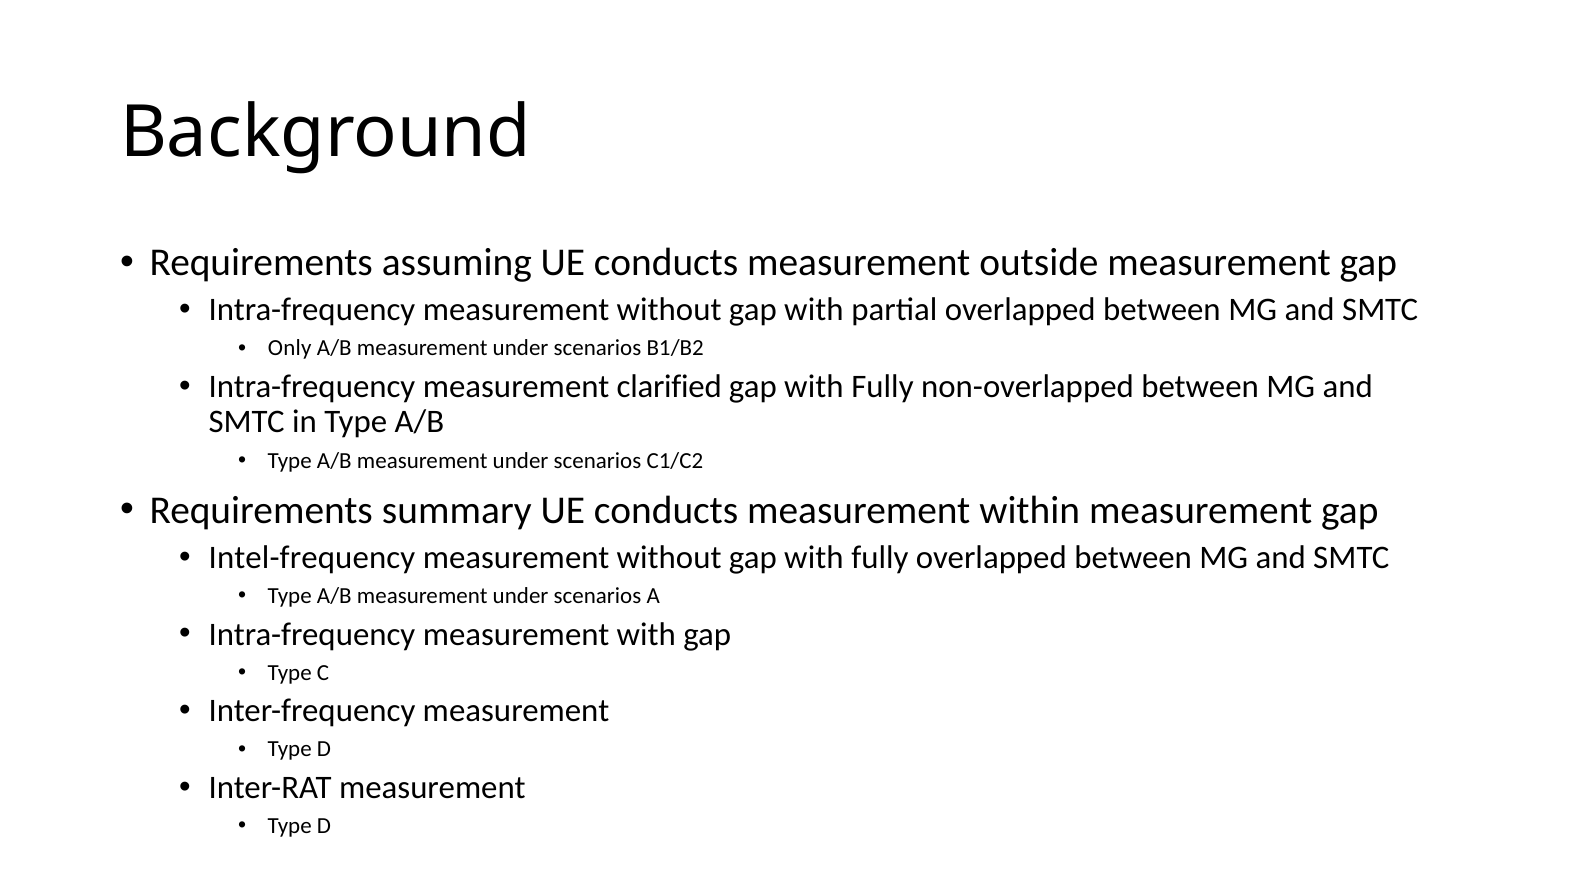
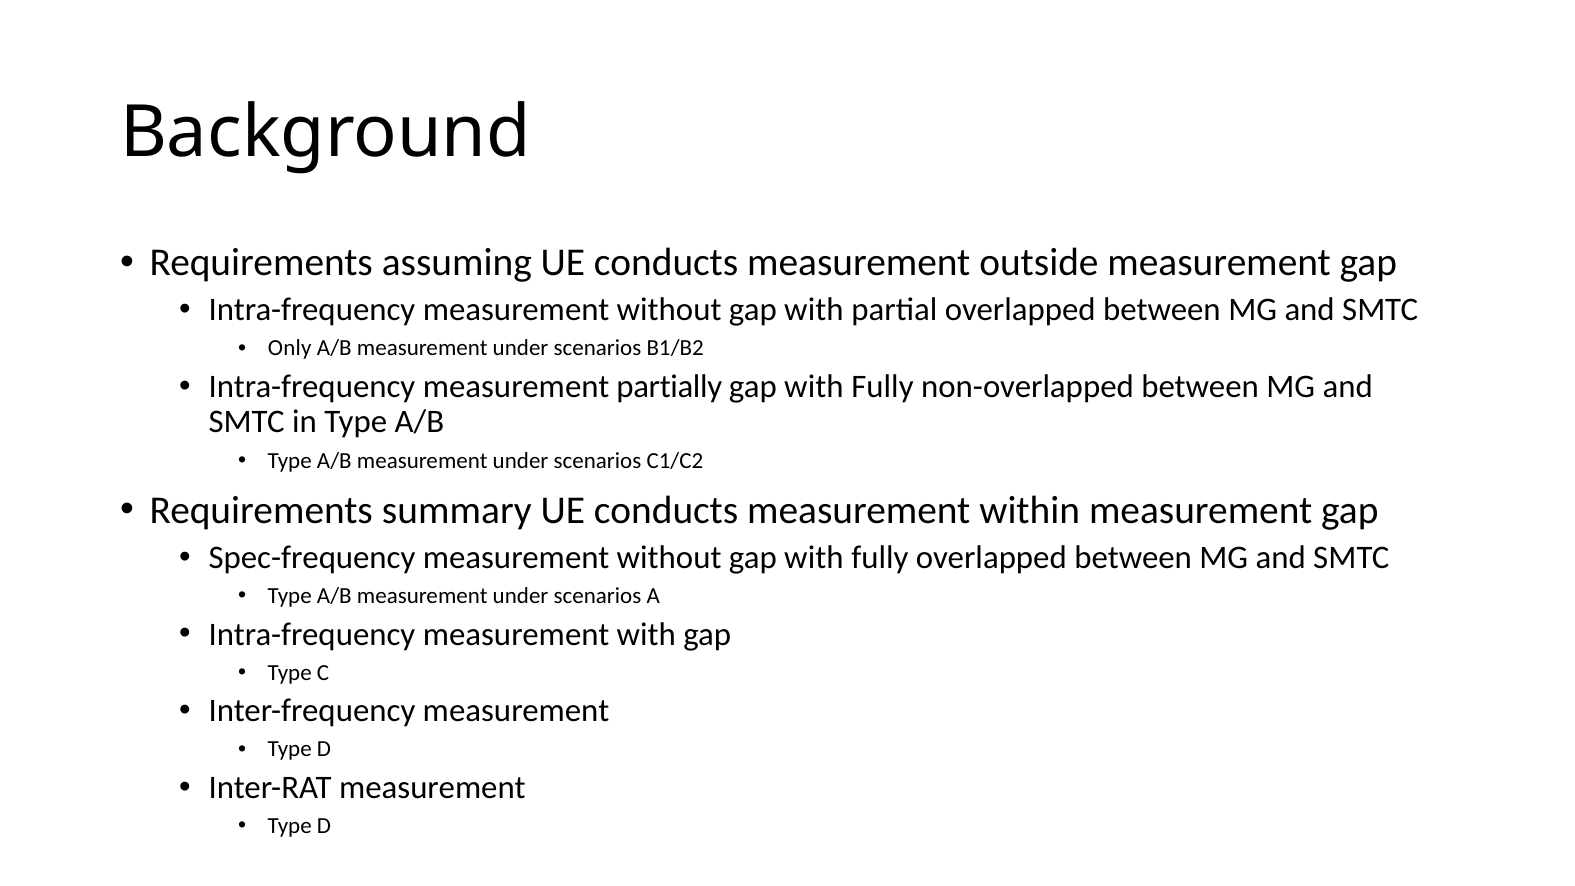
clarified: clarified -> partially (669, 387)
Intel-frequency: Intel-frequency -> Spec-frequency (312, 558)
